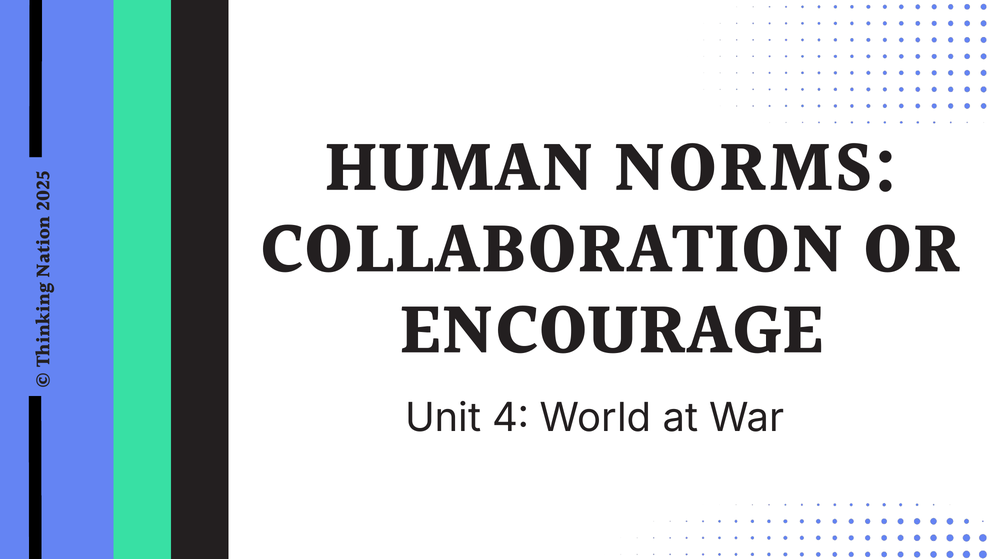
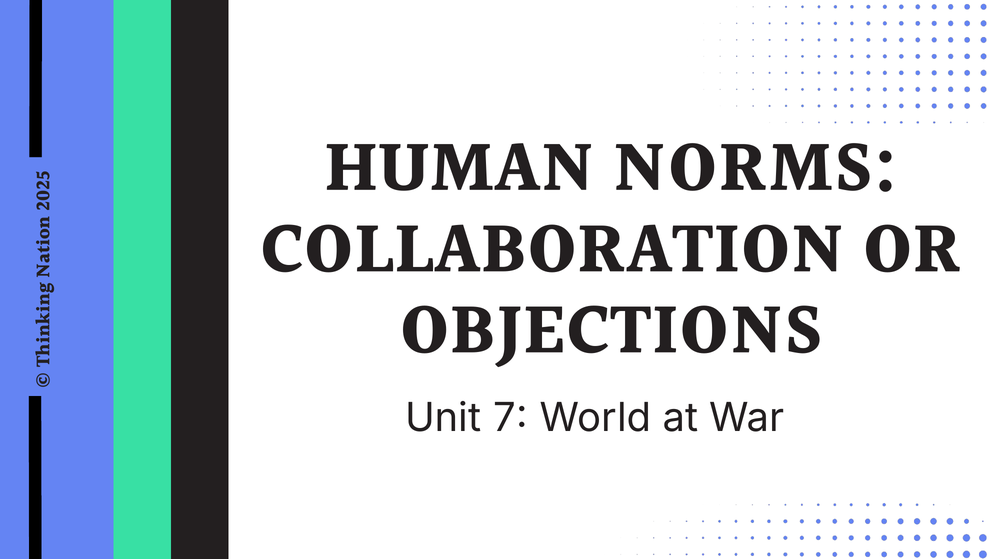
ENCOURAGE: ENCOURAGE -> OBJECTIONS (611, 333)
4: 4 -> 7 (510, 418)
